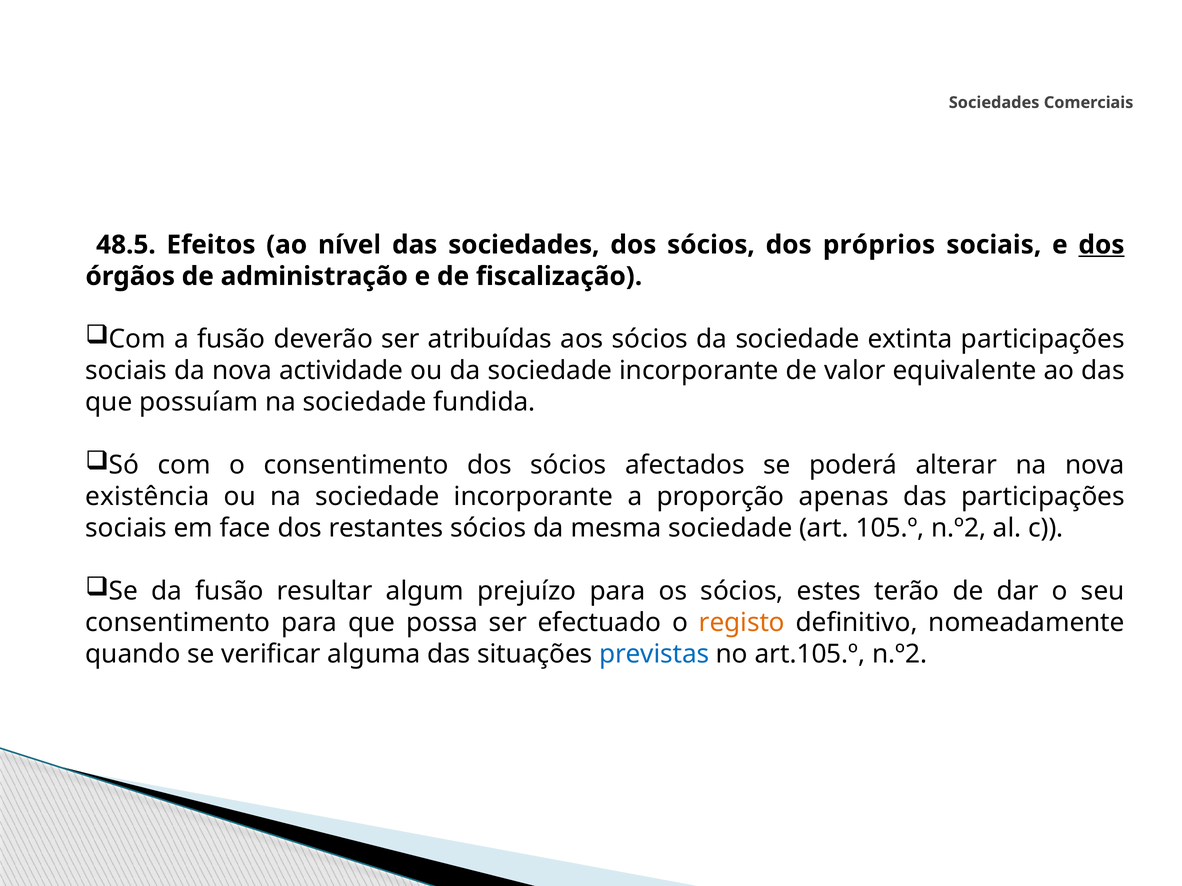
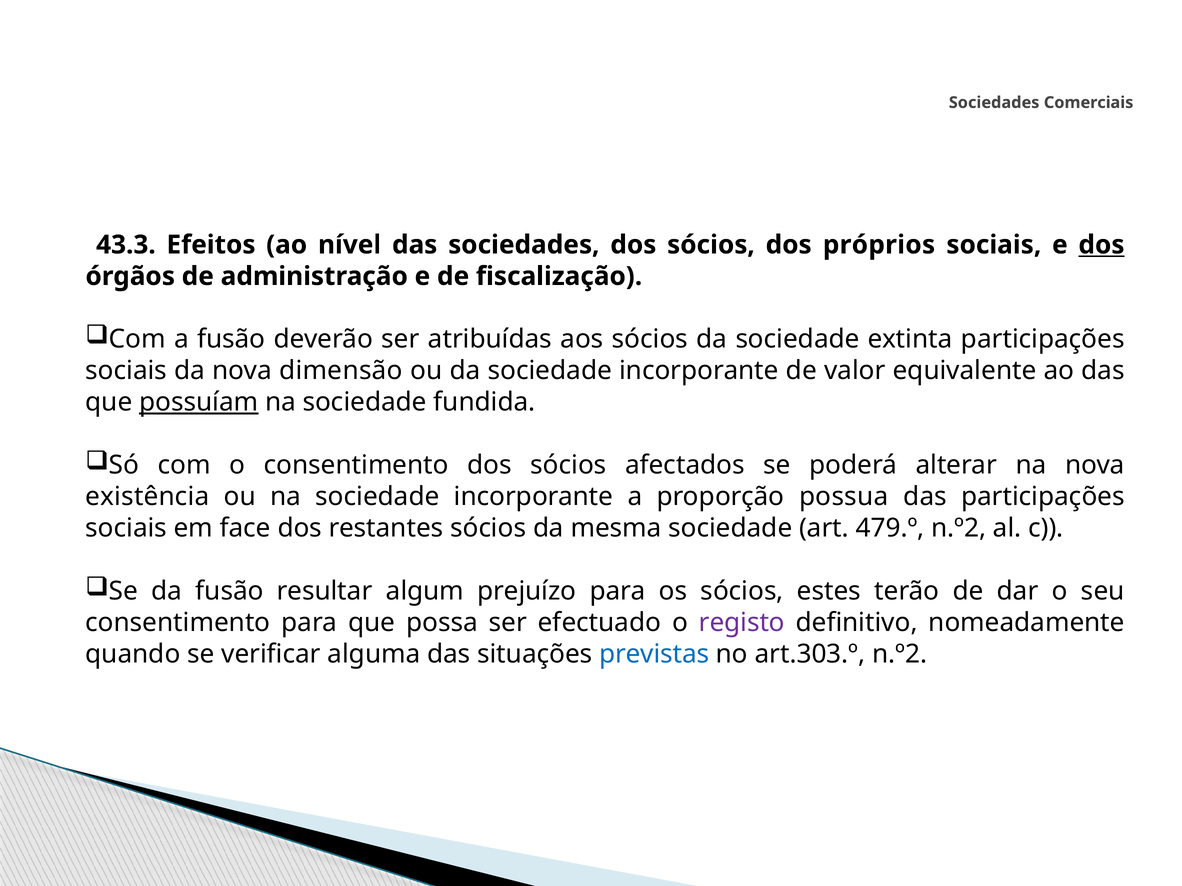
48.5: 48.5 -> 43.3 (126, 245)
actividade: actividade -> dimensão (341, 371)
possuíam underline: none -> present (199, 402)
apenas: apenas -> possua (844, 497)
105.º: 105.º -> 479.º (890, 528)
registo colour: orange -> purple (742, 623)
art.105.º: art.105.º -> art.303.º (810, 655)
